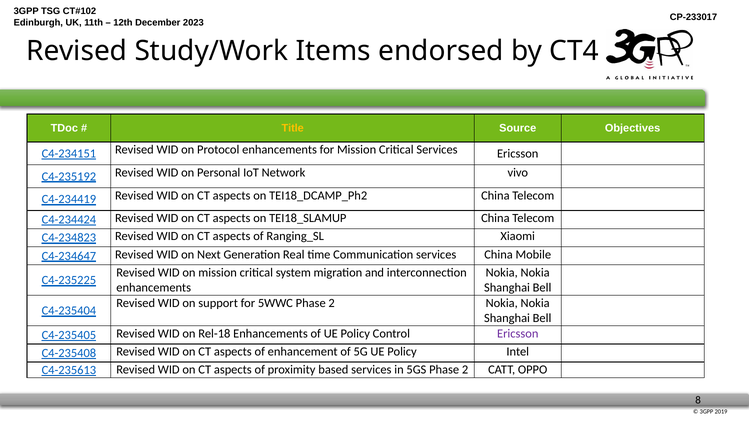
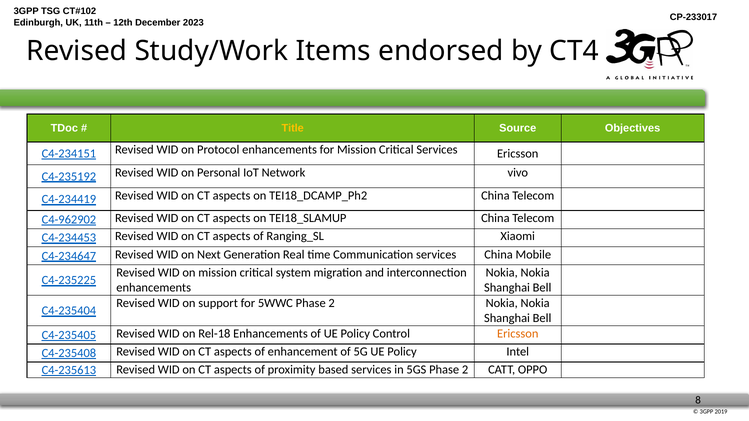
C4-234424: C4-234424 -> C4-962902 (69, 220)
C4-234823: C4-234823 -> C4-234453 (69, 238)
Ericsson colour: purple -> orange (518, 334)
